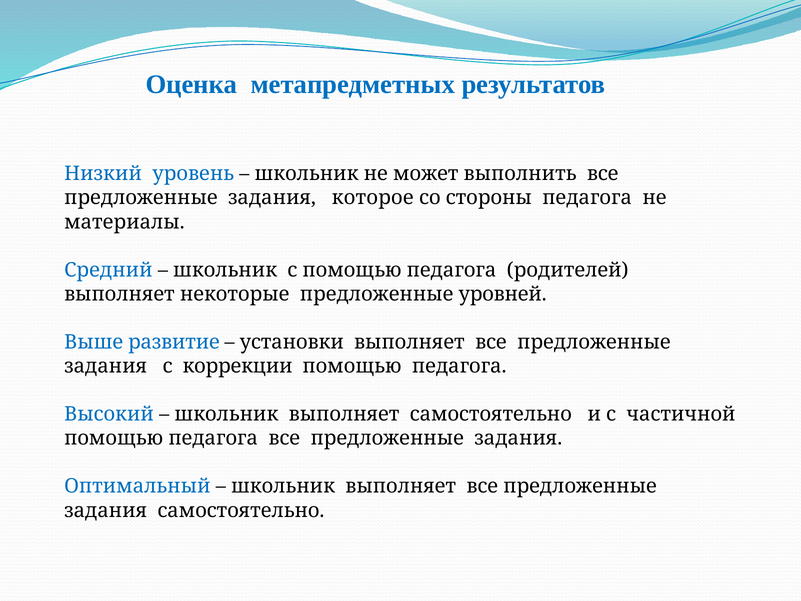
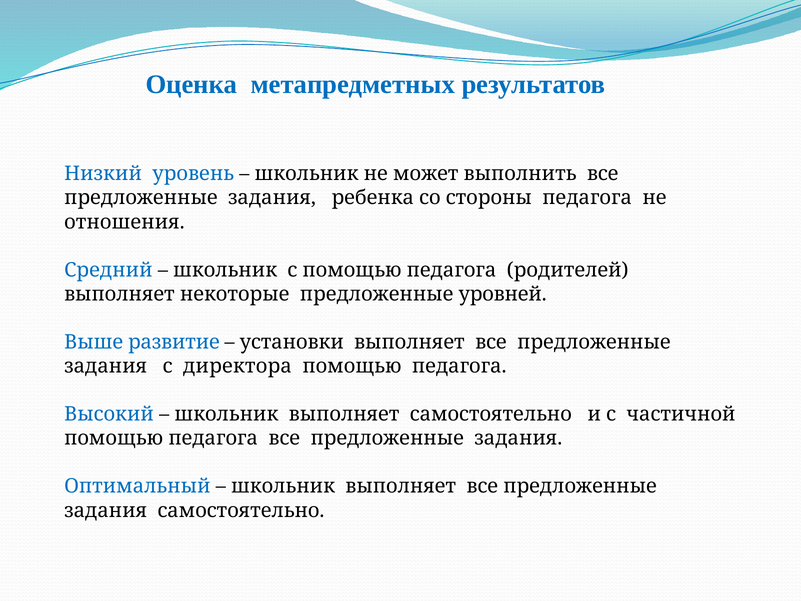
которое: которое -> ребенка (373, 198)
материалы: материалы -> отношения (124, 222)
коррекции: коррекции -> директора (237, 366)
